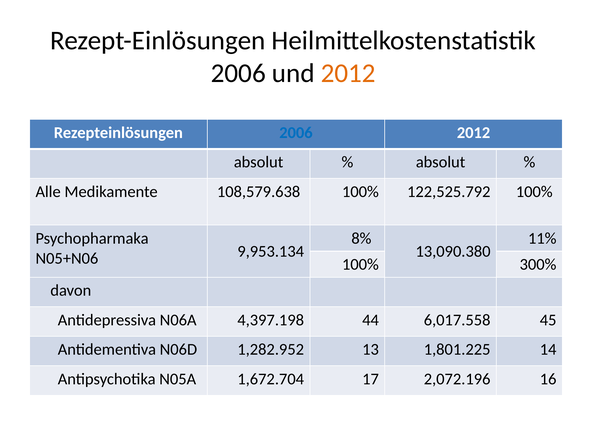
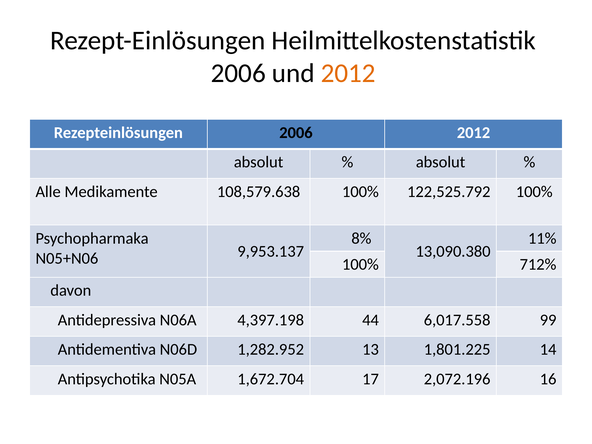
2006 colour: blue -> black (296, 133)
9,953.134: 9,953.134 -> 9,953.137 (271, 251)
300%: 300% -> 712% (538, 264)
45: 45 -> 99 (548, 320)
